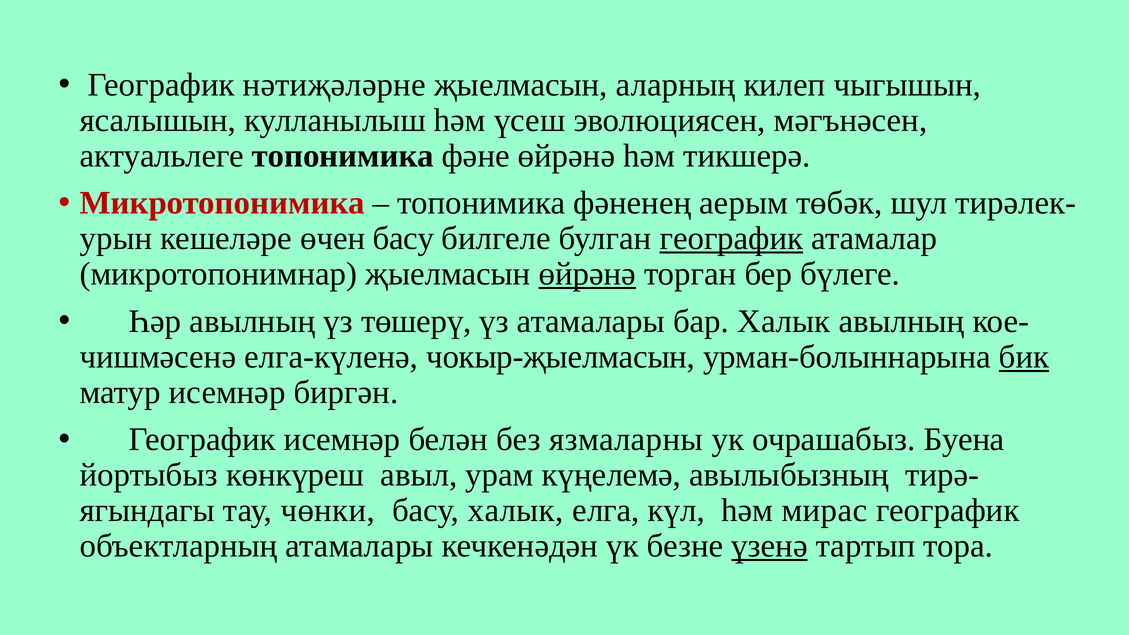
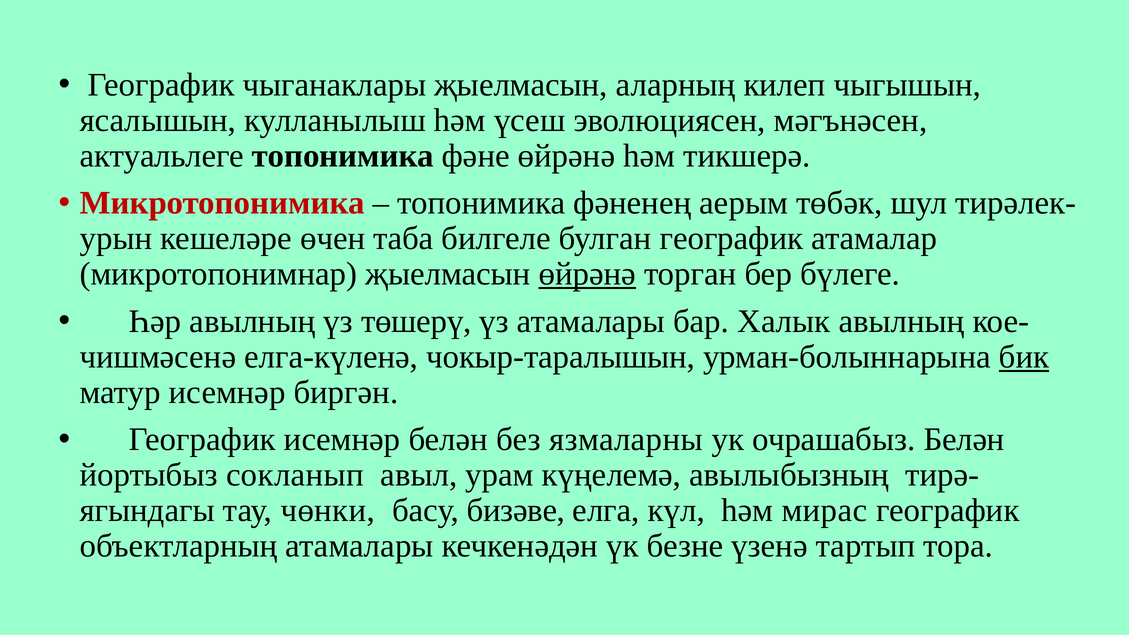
нәтиҗәләрне: нәтиҗәләрне -> чыганаклары (335, 85)
өчен басу: басу -> таба (403, 238)
географик underline: present -> none (731, 238)
чокыр-җыелмасын: чокыр-җыелмасын -> чокыр-таралышын (561, 357)
очрашабыз Буена: Буена -> Белән (964, 439)
көнкүреш: көнкүреш -> сокланып (295, 475)
басу халык: халык -> бизәве (516, 510)
үзенә underline: present -> none (769, 546)
